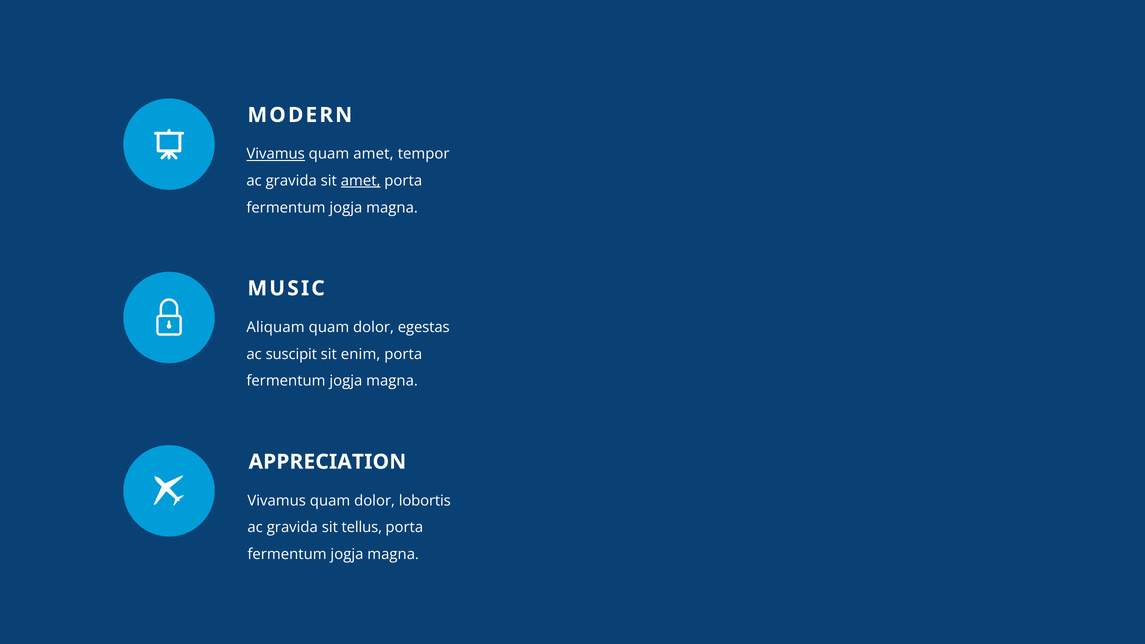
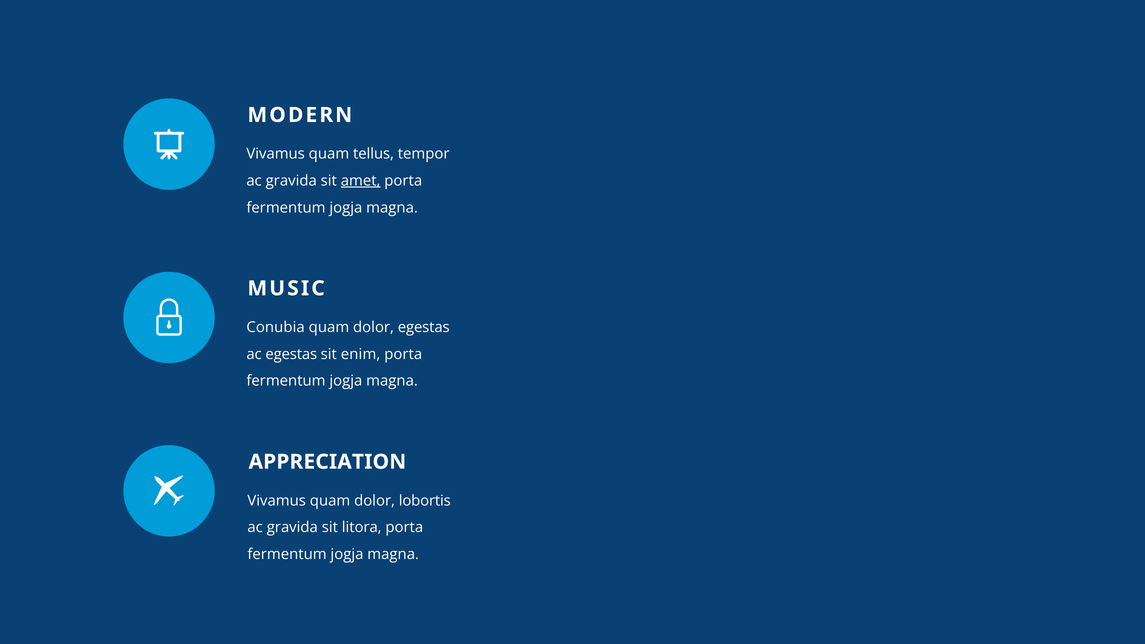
Vivamus underline: present -> none (276, 154)
quam amet: amet -> tellus (374, 154)
Aliquam: Aliquam -> Conubia (276, 327)
ac suscipit: suscipit -> egestas (291, 354)
tellus: tellus -> litora (362, 528)
